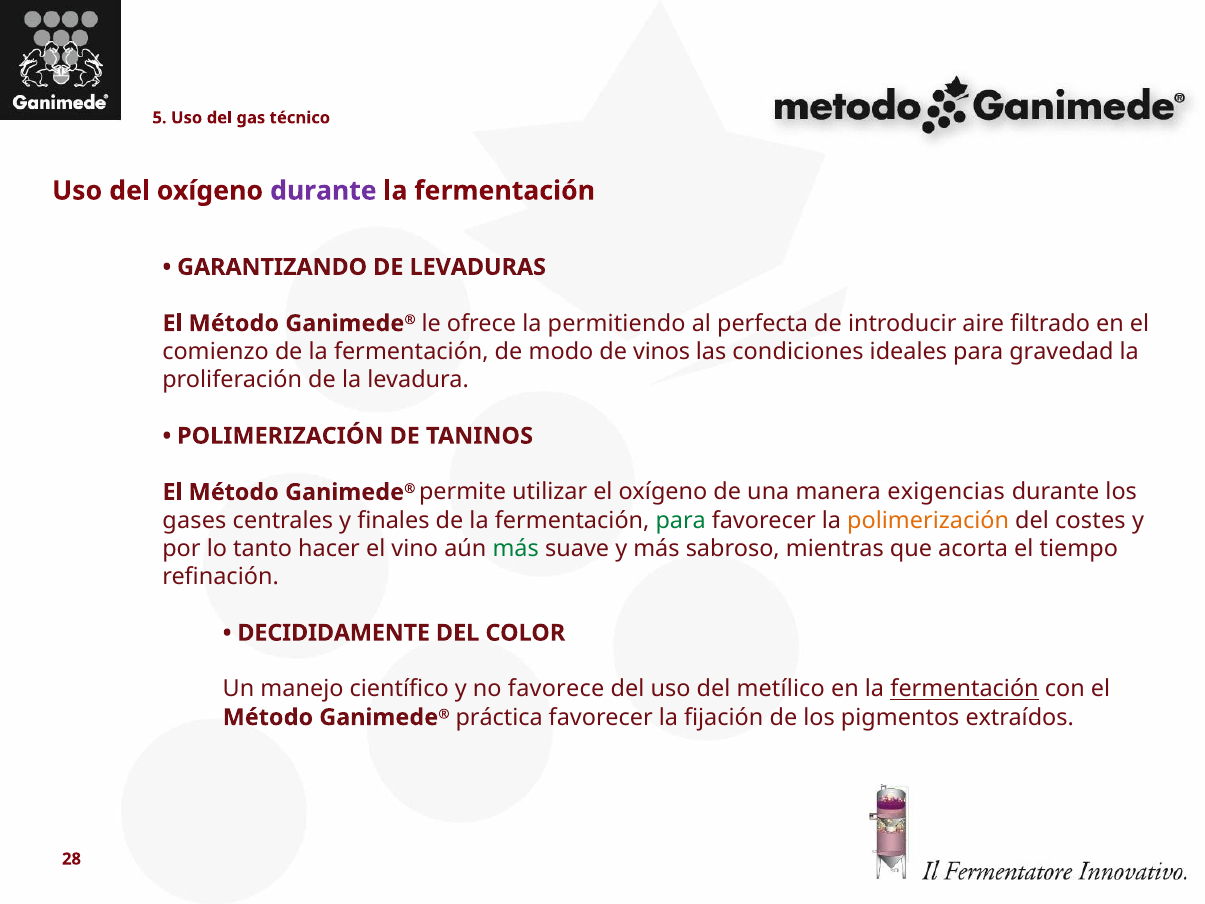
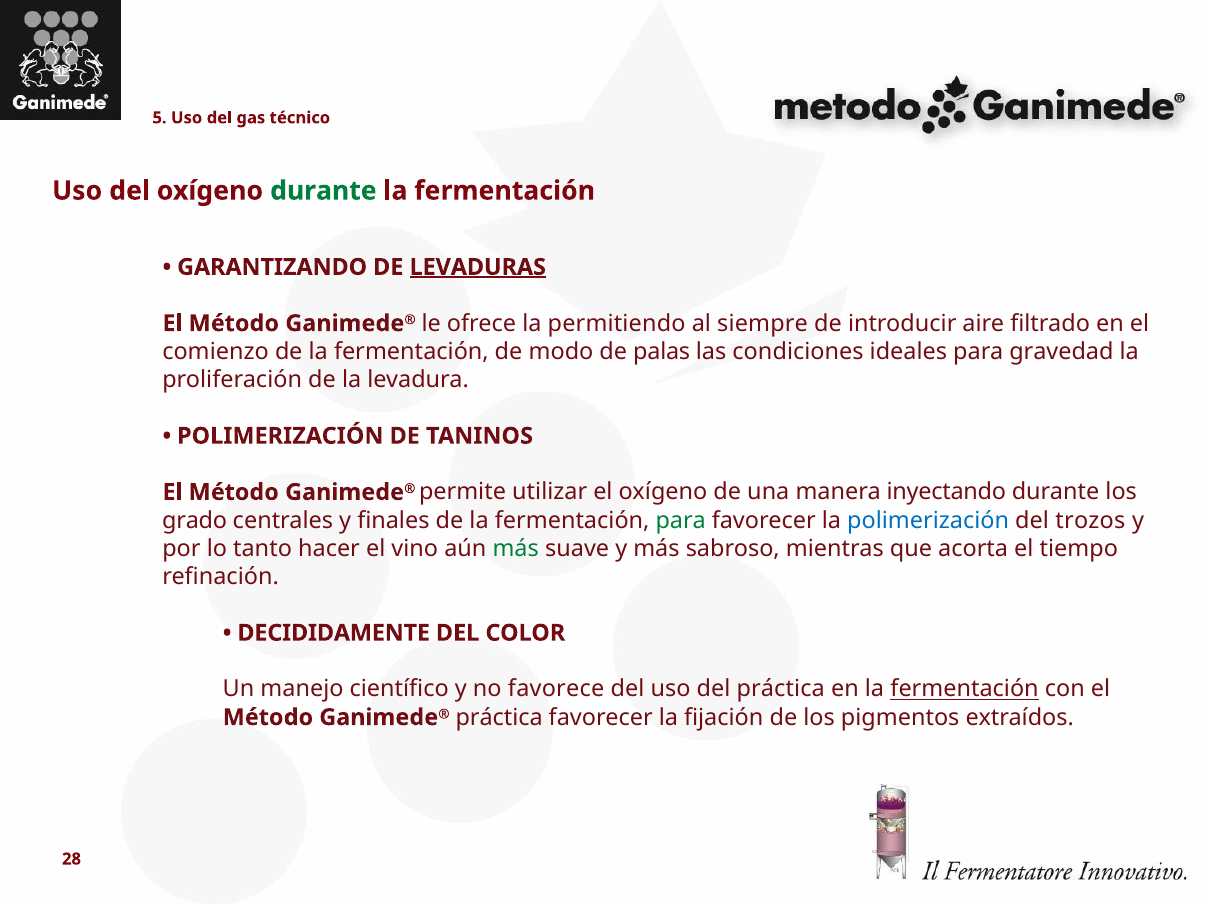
durante colour: purple -> green (323, 191)
LEVADURAS underline: none -> present (478, 267)
perfecta: perfecta -> siempre (763, 323)
vinos: vinos -> palas (662, 351)
exigencias: exigencias -> inyectando (946, 492)
gases: gases -> grado (195, 520)
polimerización colour: orange -> blue (928, 520)
costes: costes -> trozos (1090, 520)
del metílico: metílico -> práctica (781, 689)
